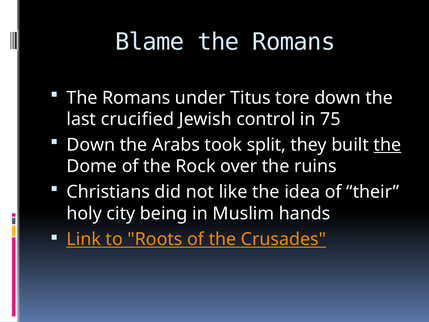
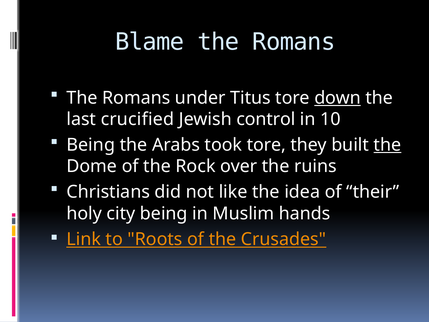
down underline: none -> present (338, 98)
75: 75 -> 10 (330, 119)
Down: Down -> Being (91, 145)
took split: split -> tore (266, 145)
